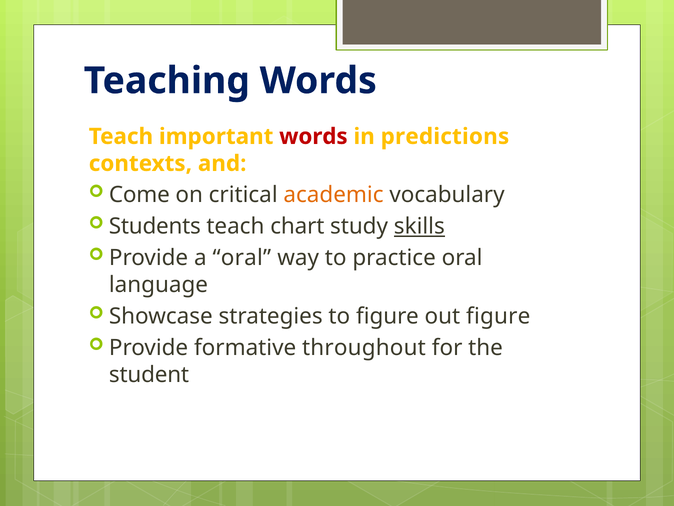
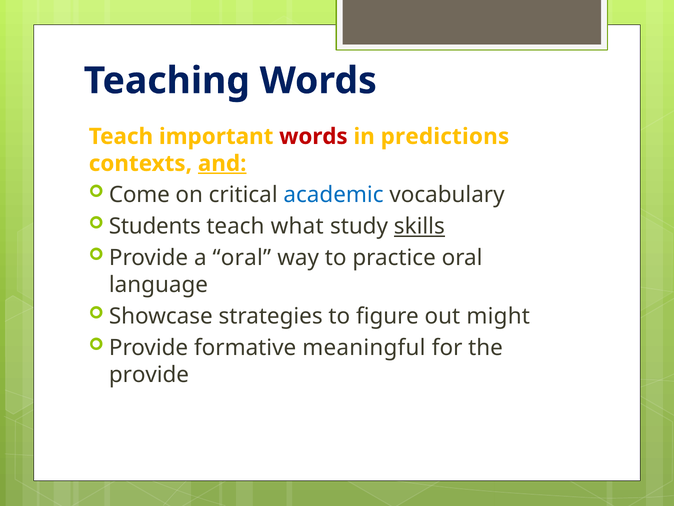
and underline: none -> present (222, 163)
academic colour: orange -> blue (334, 195)
chart: chart -> what (297, 226)
out figure: figure -> might (498, 316)
throughout: throughout -> meaningful (364, 348)
student: student -> provide (149, 374)
